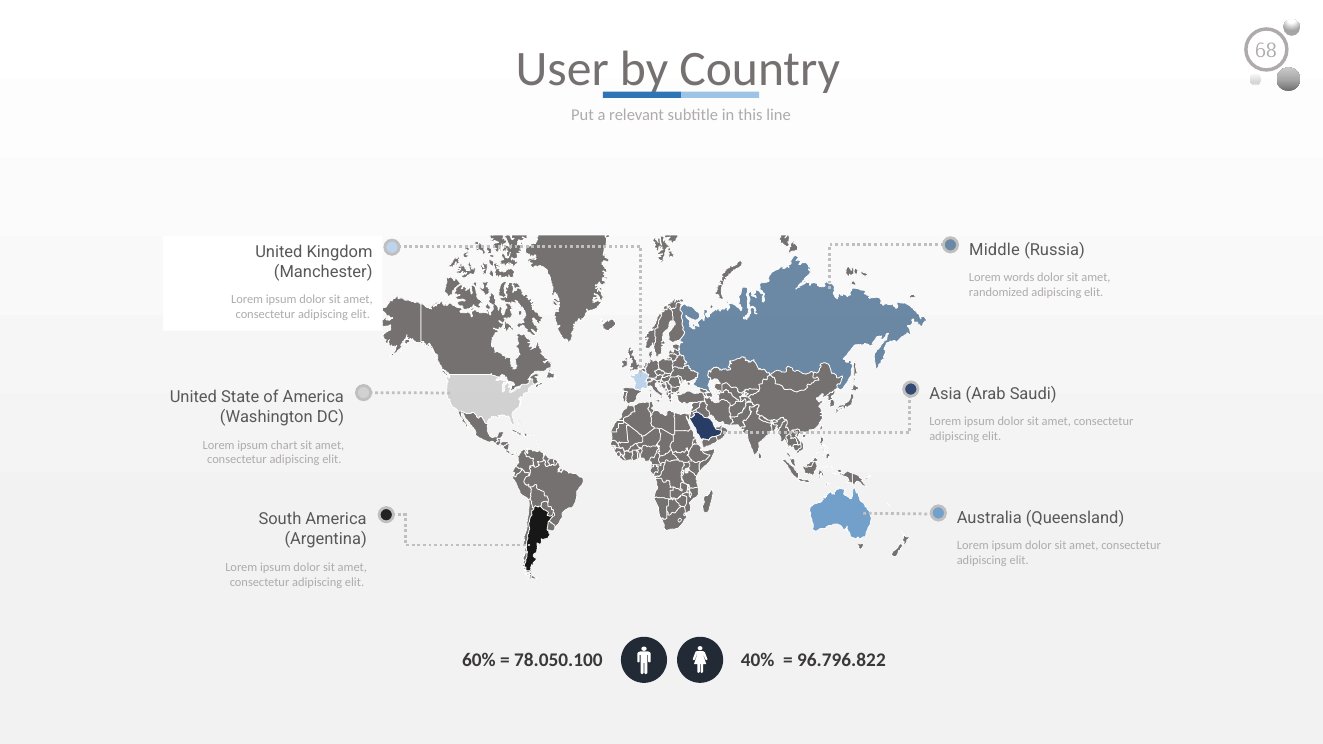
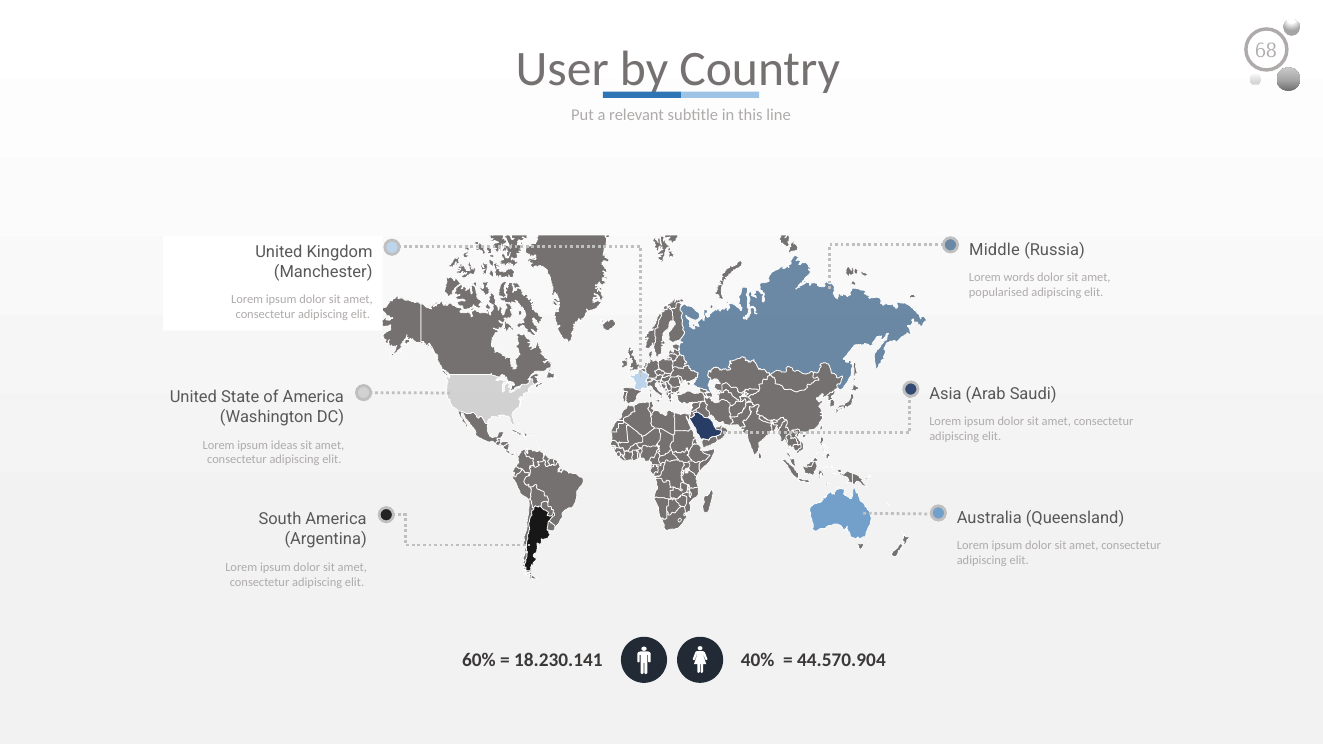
randomized: randomized -> popularised (999, 293)
chart: chart -> ideas (284, 445)
78.050.100: 78.050.100 -> 18.230.141 (558, 660)
96.796.822: 96.796.822 -> 44.570.904 (841, 660)
